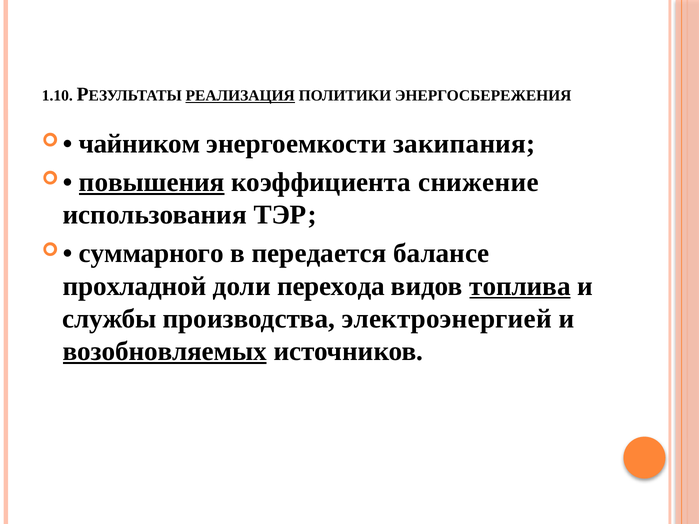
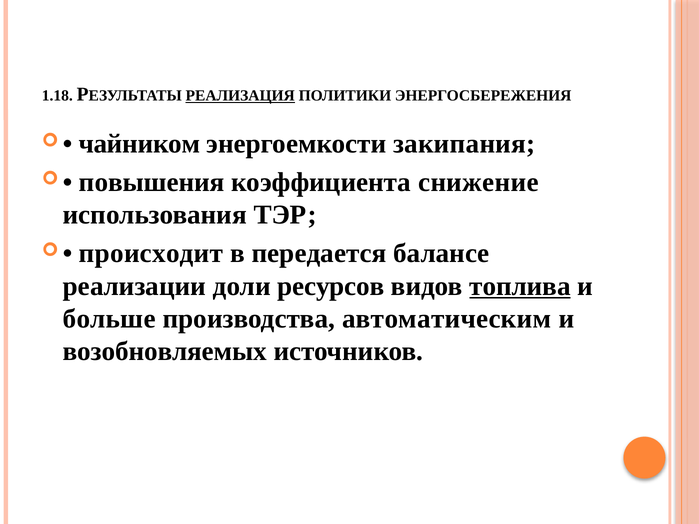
1.10: 1.10 -> 1.18 (57, 96)
повышения underline: present -> none (152, 182)
суммарного: суммарного -> происходит (151, 254)
прохладной: прохладной -> реализации (134, 286)
перехода: перехода -> ресурсов (331, 286)
службы: службы -> больше (109, 319)
электроэнергией: электроэнергией -> автоматическим (447, 319)
возобновляемых underline: present -> none (165, 351)
